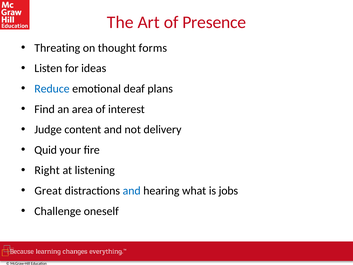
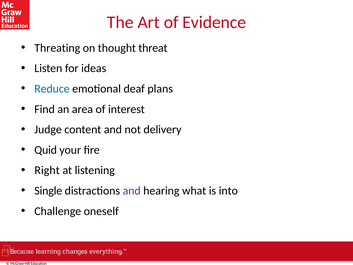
Presence: Presence -> Evidence (214, 22)
forms: forms -> threat (153, 48)
Great: Great -> Single (48, 191)
and colour: blue -> purple (132, 191)
jobs: jobs -> into (228, 191)
